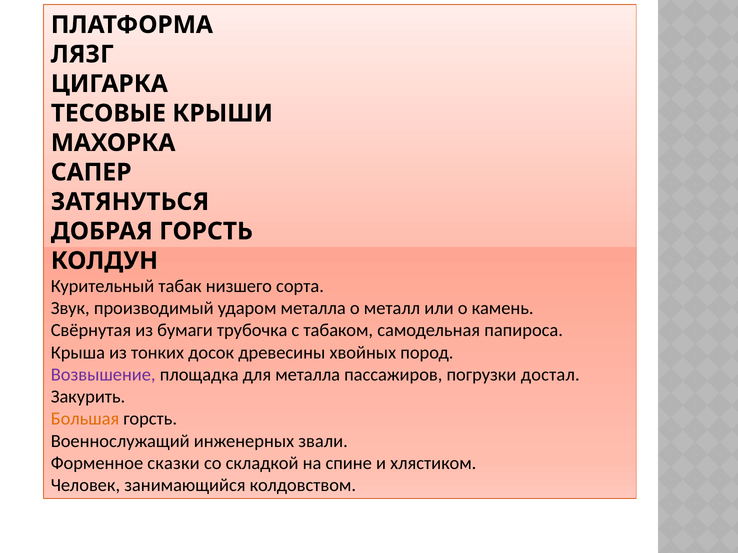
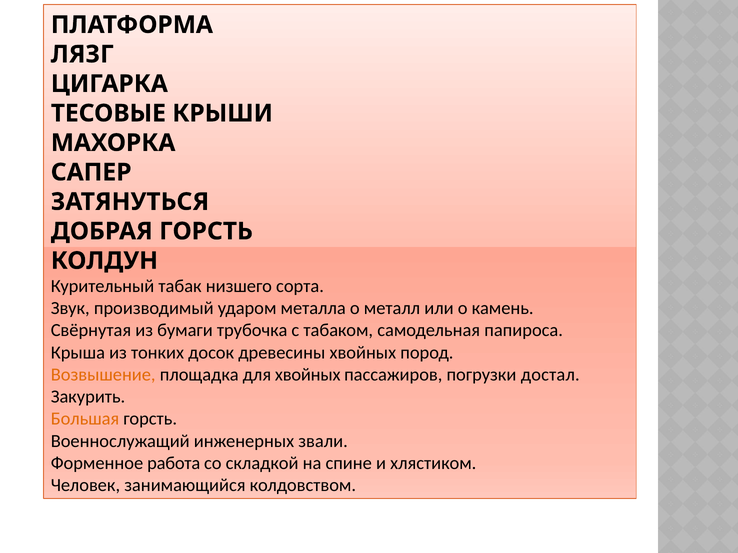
Возвышение colour: purple -> orange (103, 375)
для металла: металла -> хвойных (308, 375)
сказки: сказки -> работа (174, 463)
